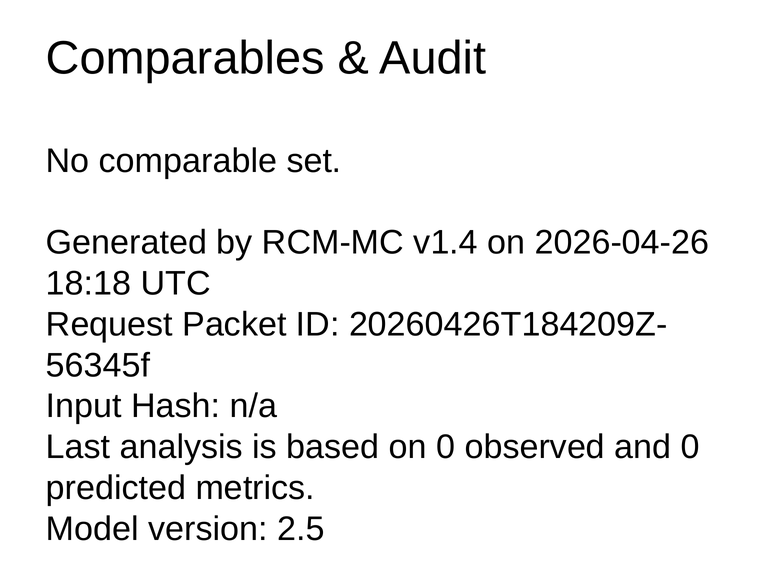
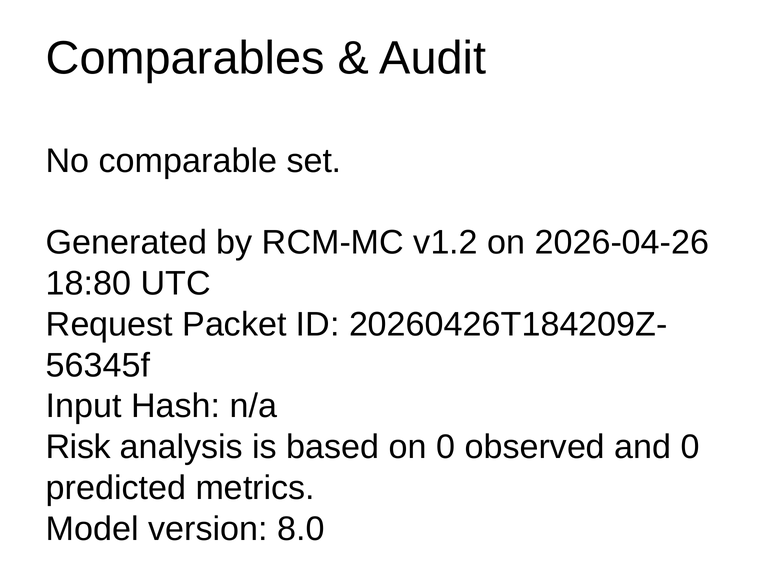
v1.4: v1.4 -> v1.2 (446, 243)
18:18: 18:18 -> 18:80 (89, 284)
Last: Last -> Risk (78, 447)
2.5: 2.5 -> 8.0 (301, 529)
